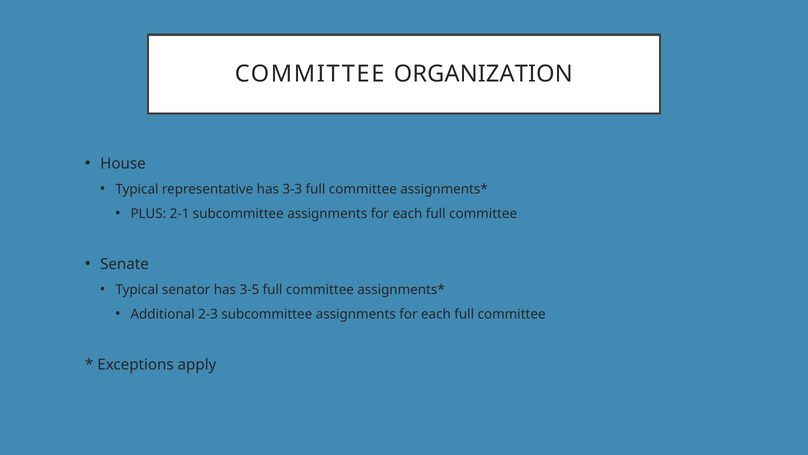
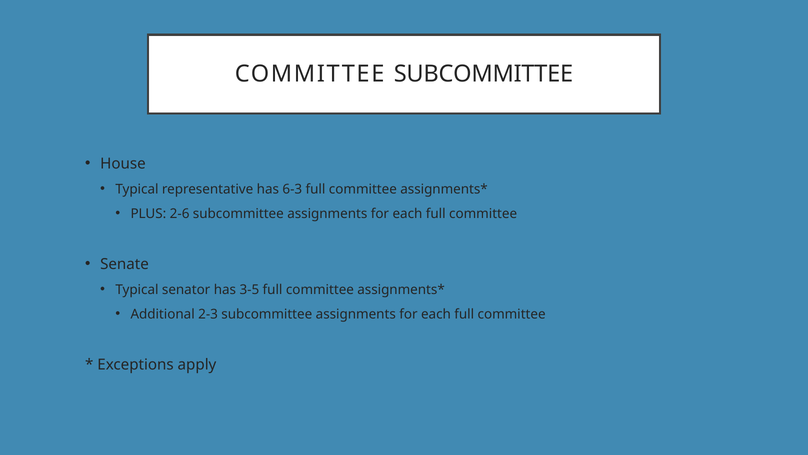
COMMITTEE ORGANIZATION: ORGANIZATION -> SUBCOMMITTEE (483, 74)
3-3: 3-3 -> 6-3 (292, 189)
2-1: 2-1 -> 2-6 (180, 214)
